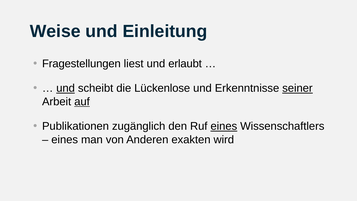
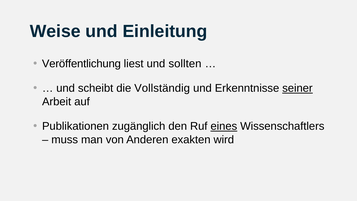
Fragestellungen: Fragestellungen -> Veröffentlichung (81, 64)
erlaubt: erlaubt -> sollten (185, 64)
und underline: present -> none (66, 88)
Lückenlose: Lückenlose -> Vollständig (162, 88)
auf underline: present -> none (82, 102)
eines: eines -> muss (65, 140)
